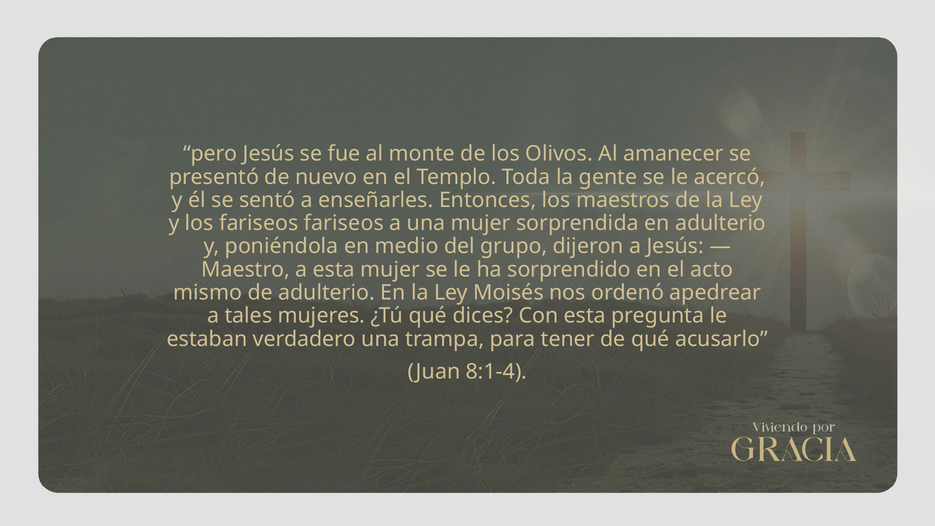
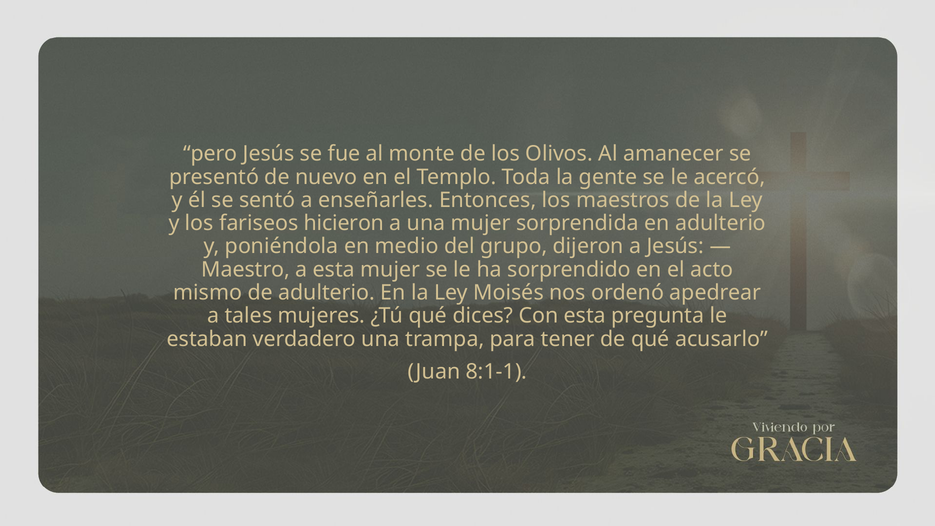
fariseos fariseos: fariseos -> hicieron (344, 223)
8:1-4: 8:1-4 -> 8:1-1 (496, 372)
